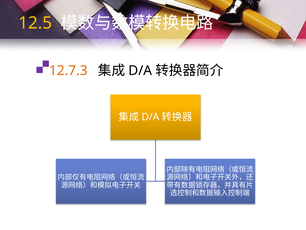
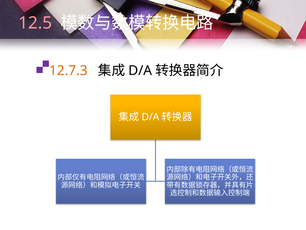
12.5 colour: yellow -> pink (35, 23)
